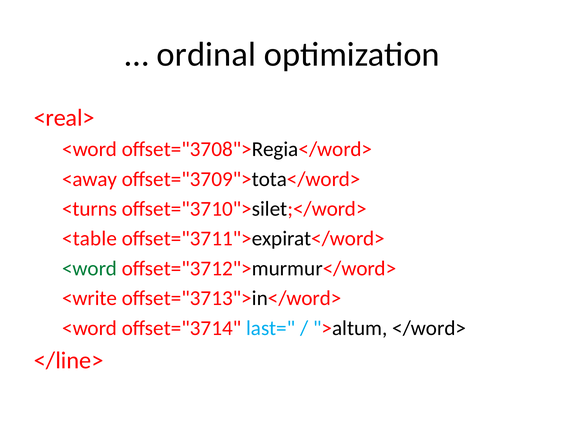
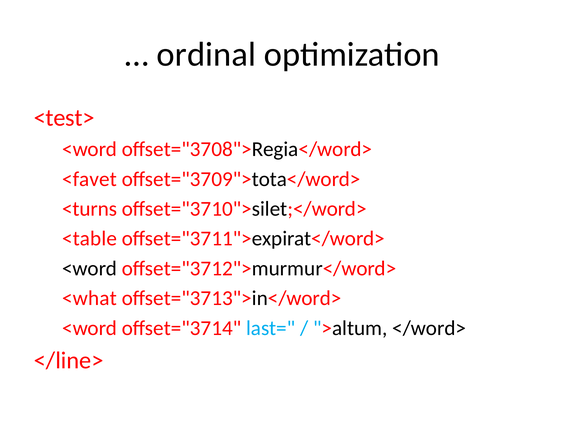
<real>: <real> -> <test> (64, 118)
<away: <away -> <favet (90, 179)
<word colour: green -> black (90, 269)
<write: <write -> <what (89, 299)
